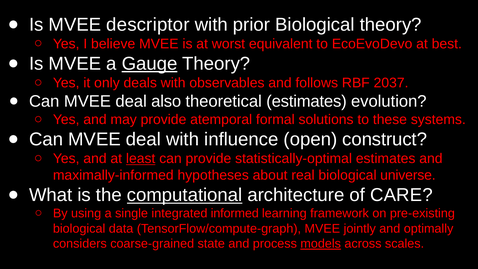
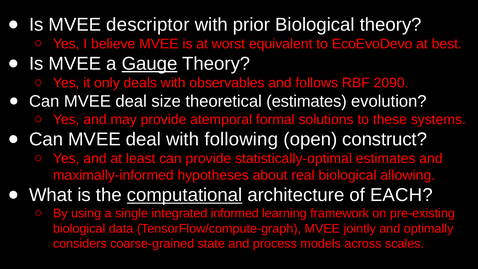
2037: 2037 -> 2090 (391, 83)
also: also -> size (166, 101)
influence: influence -> following (241, 139)
least underline: present -> none (141, 159)
universe: universe -> allowing (408, 175)
CARE: CARE -> EACH (401, 195)
models underline: present -> none (321, 244)
